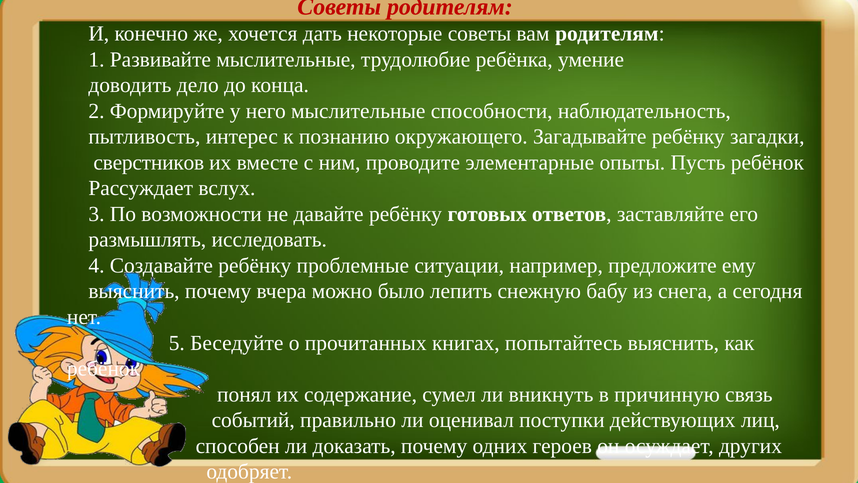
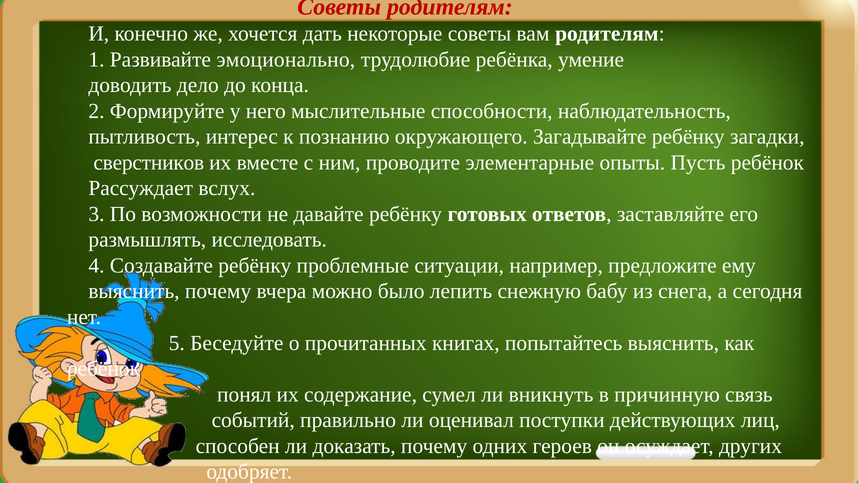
Развивайте мыслительные: мыслительные -> эмоционально (286, 60)
